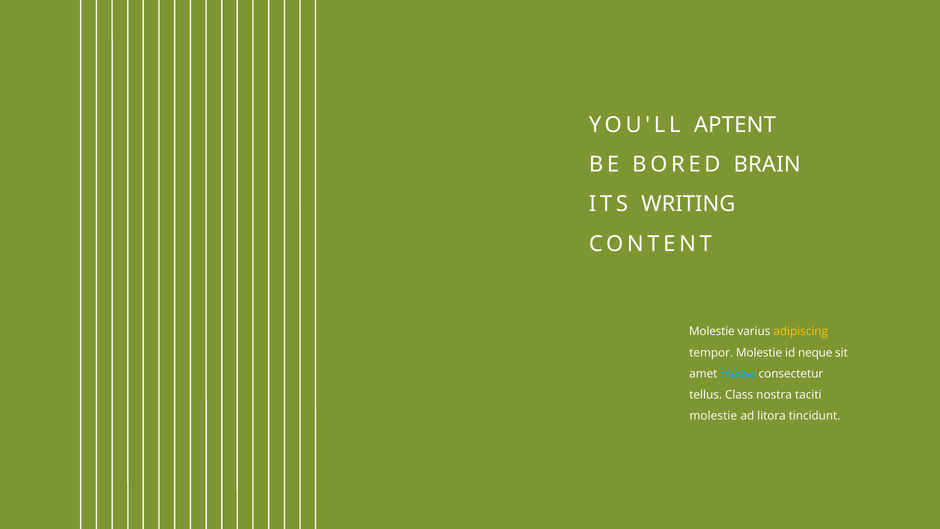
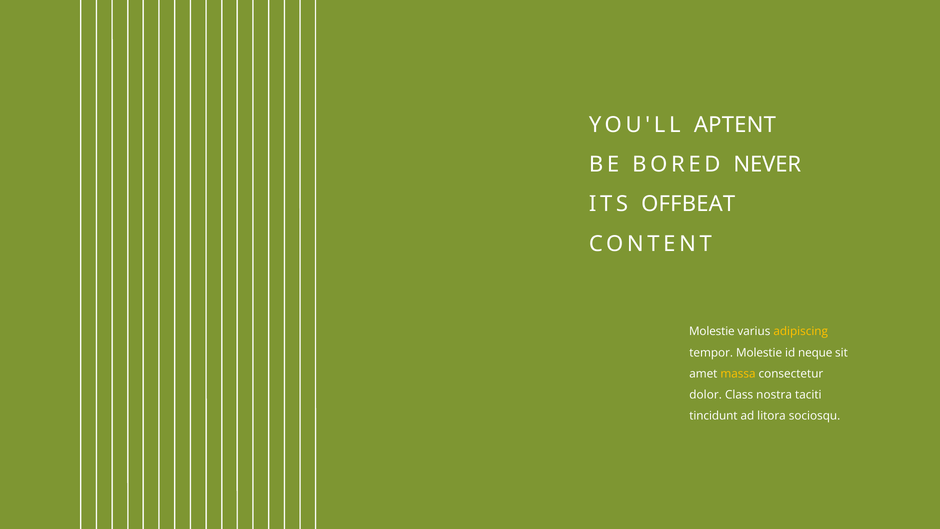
BRAIN: BRAIN -> NEVER (767, 164)
WRITING: WRITING -> OFFBEAT (688, 204)
massa colour: light blue -> yellow (738, 374)
tellus: tellus -> dolor (706, 395)
molestie: molestie -> tincidunt (713, 416)
tincidunt: tincidunt -> sociosqu (815, 416)
